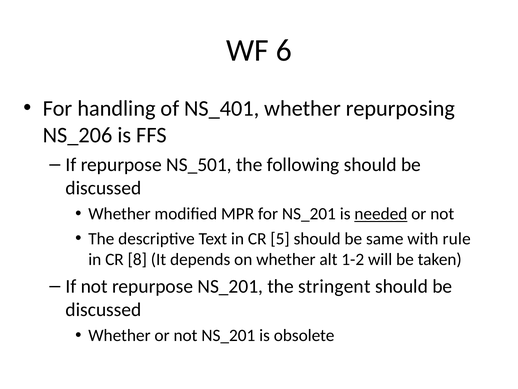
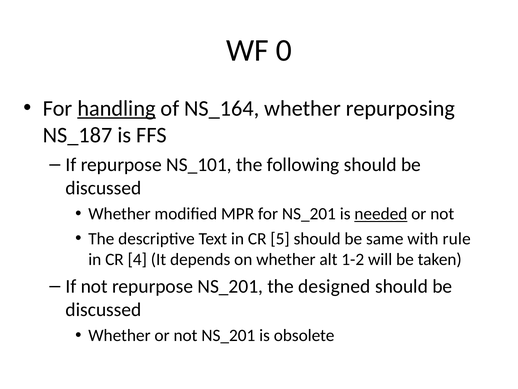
6: 6 -> 0 (284, 50)
handling underline: none -> present (116, 108)
NS_401: NS_401 -> NS_164 (222, 108)
NS_206: NS_206 -> NS_187 (78, 135)
NS_501: NS_501 -> NS_101 (199, 164)
8: 8 -> 4 (137, 259)
stringent: stringent -> designed (334, 286)
